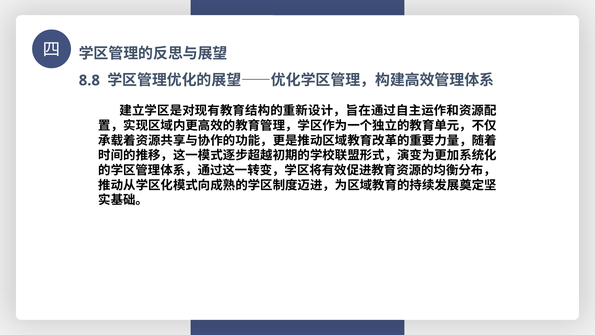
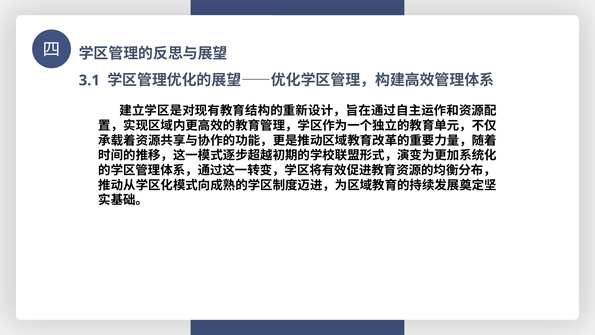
8.8: 8.8 -> 3.1 (89, 80)
